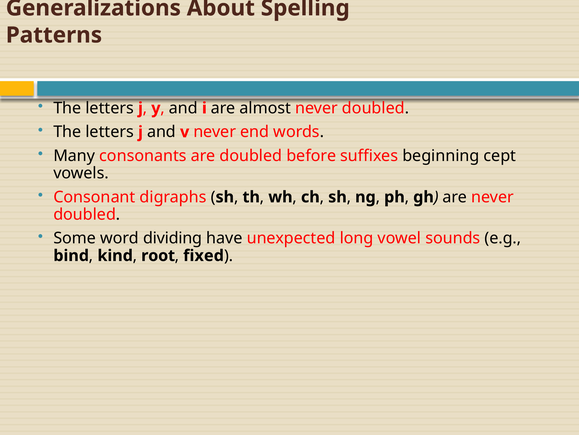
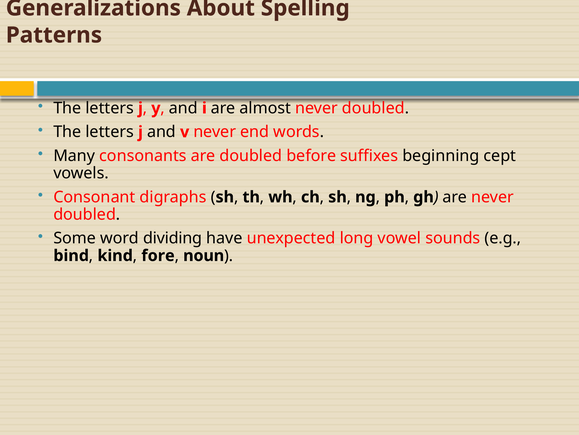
root: root -> fore (158, 255)
fixed: fixed -> noun (204, 255)
